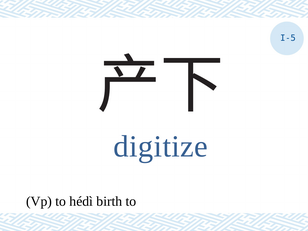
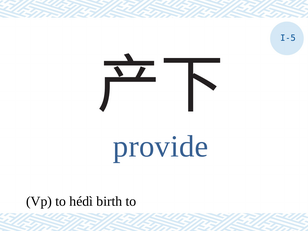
digitize: digitize -> provide (161, 146)
